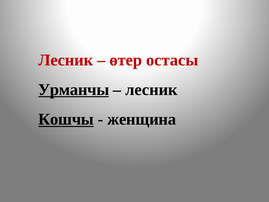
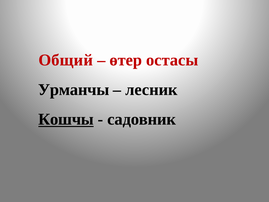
Лесник: Лесник -> Общий (66, 60)
Урманчы underline: present -> none (74, 90)
женщина: женщина -> садовник (142, 119)
